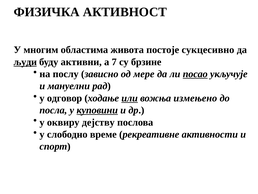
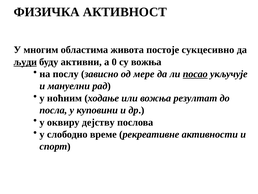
7: 7 -> 0 (114, 62)
су брзине: брзине -> вожња (146, 62)
одговор: одговор -> ноћним (64, 98)
или underline: present -> none (130, 98)
измењено: измењено -> резултат (195, 98)
куповини underline: present -> none (97, 110)
